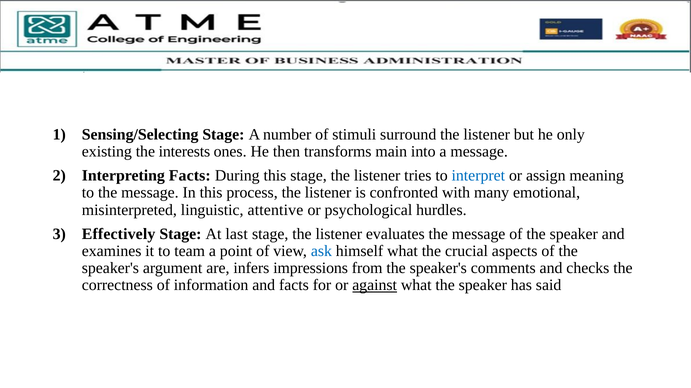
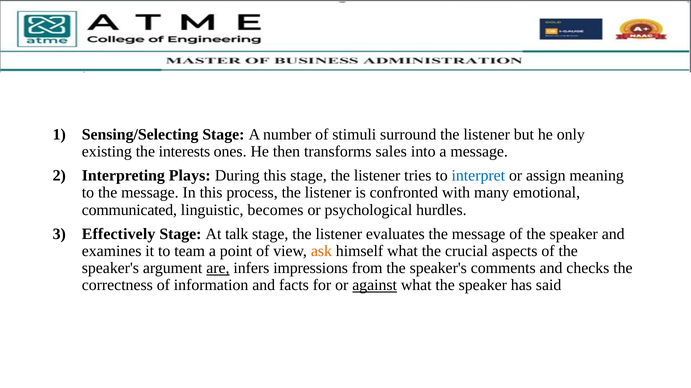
main: main -> sales (391, 152)
Interpreting Facts: Facts -> Plays (190, 176)
misinterpreted: misinterpreted -> communicated (129, 210)
attentive: attentive -> becomes (275, 210)
last: last -> talk (237, 234)
ask colour: blue -> orange (321, 252)
are underline: none -> present (218, 269)
